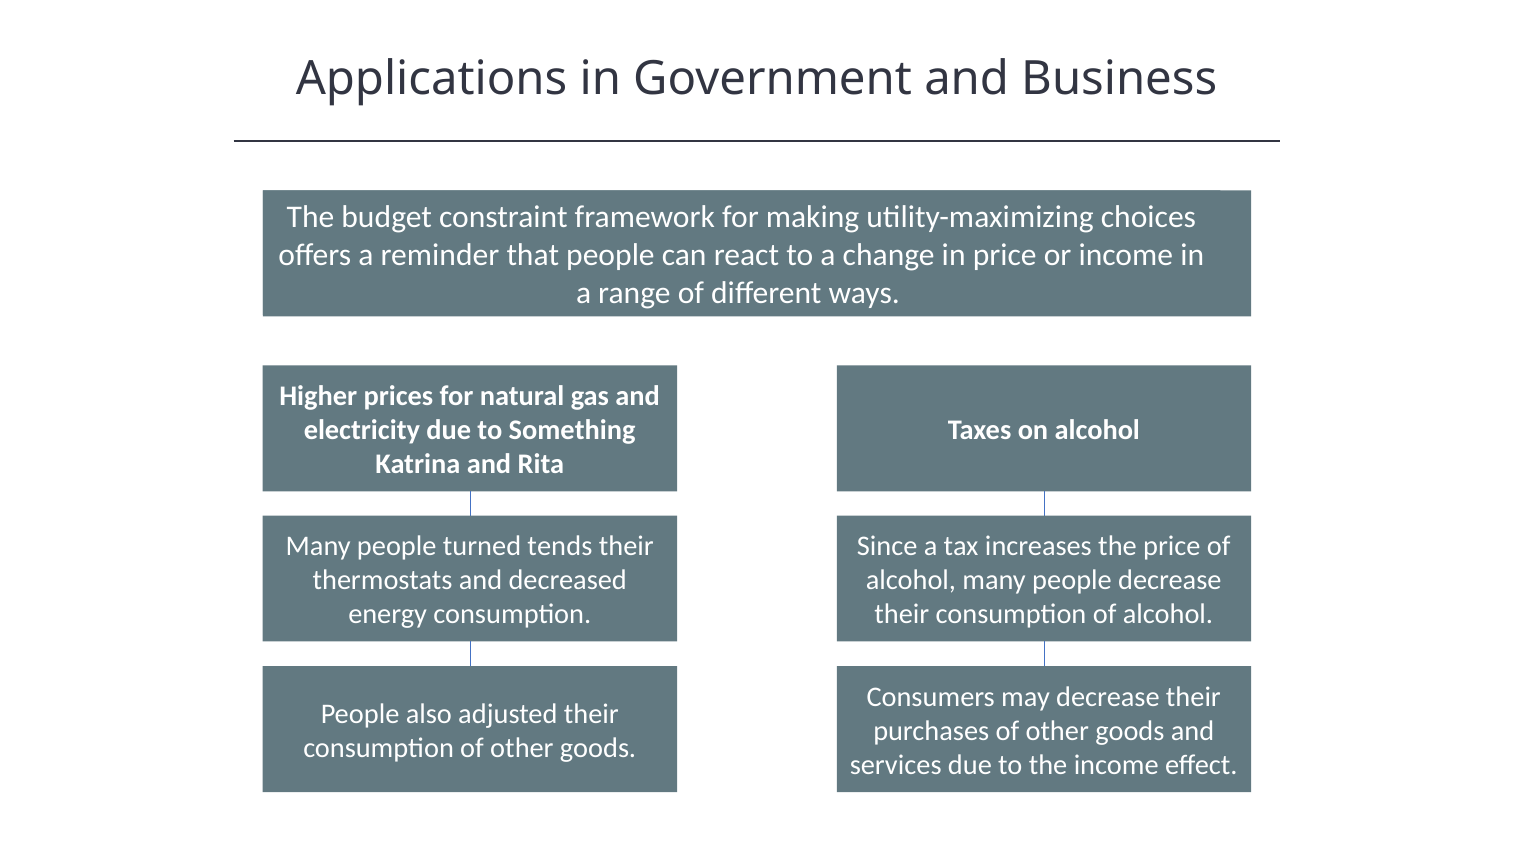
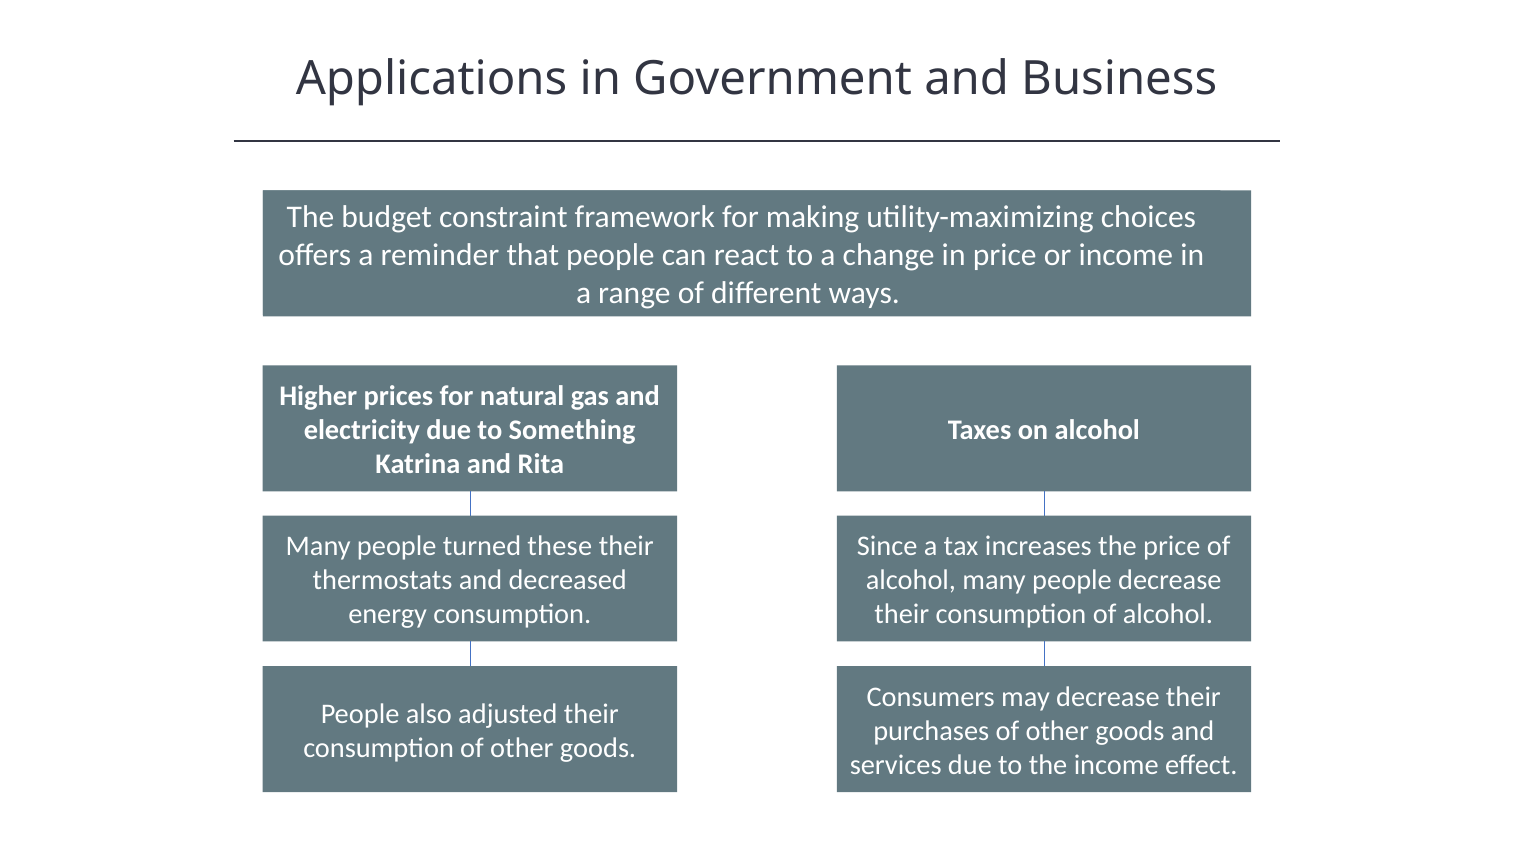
tends: tends -> these (560, 547)
